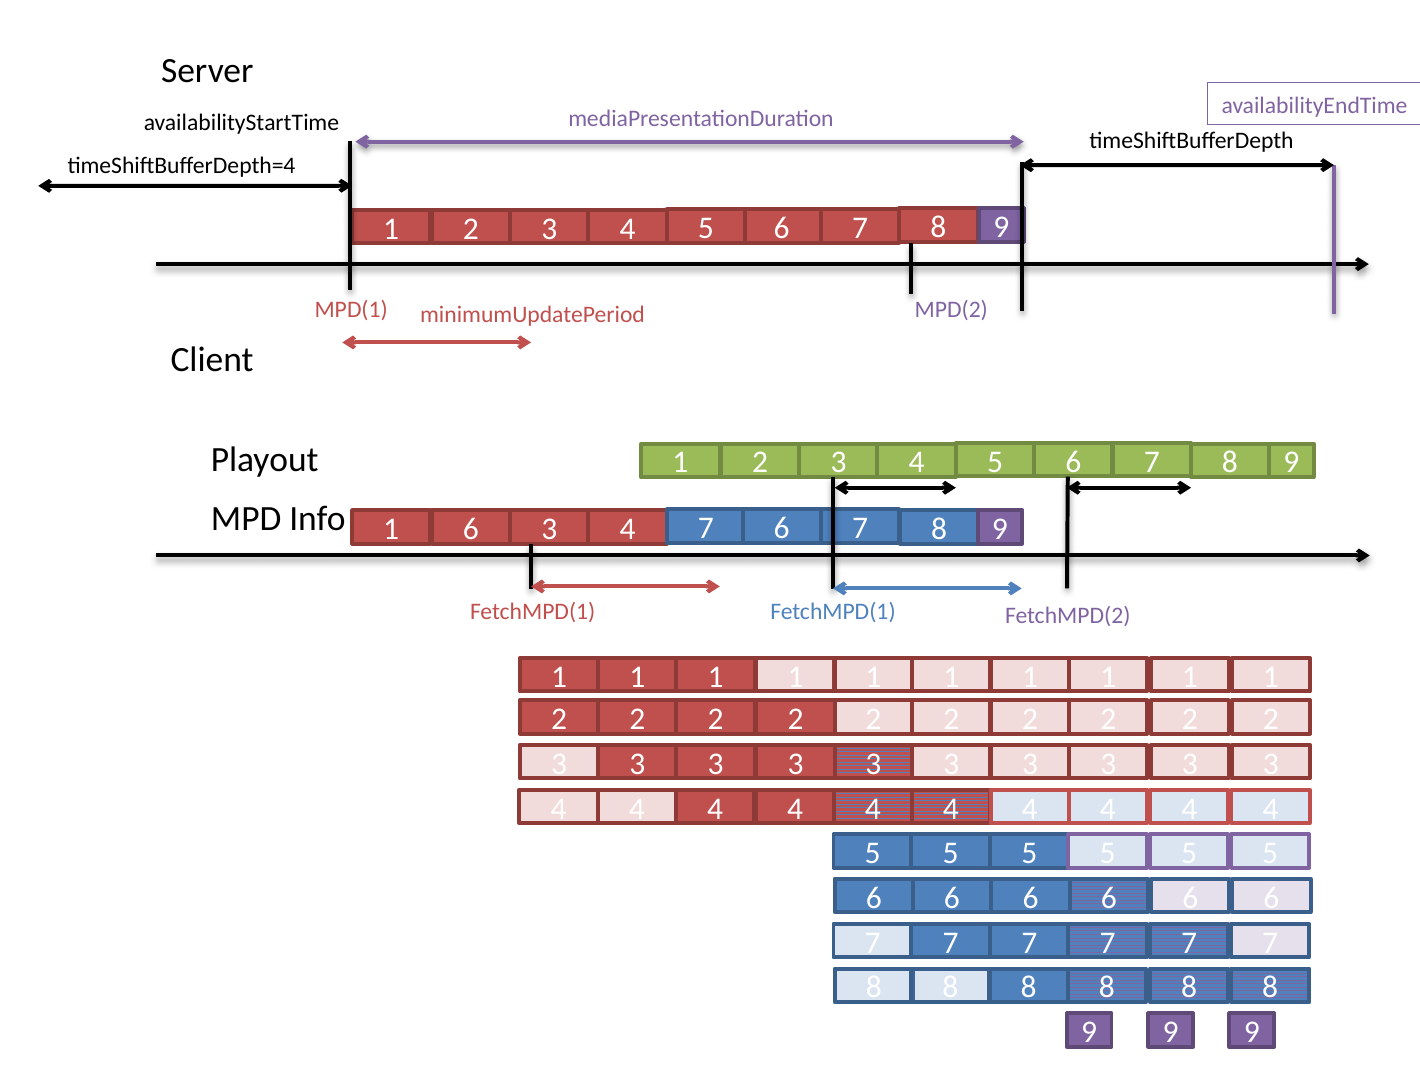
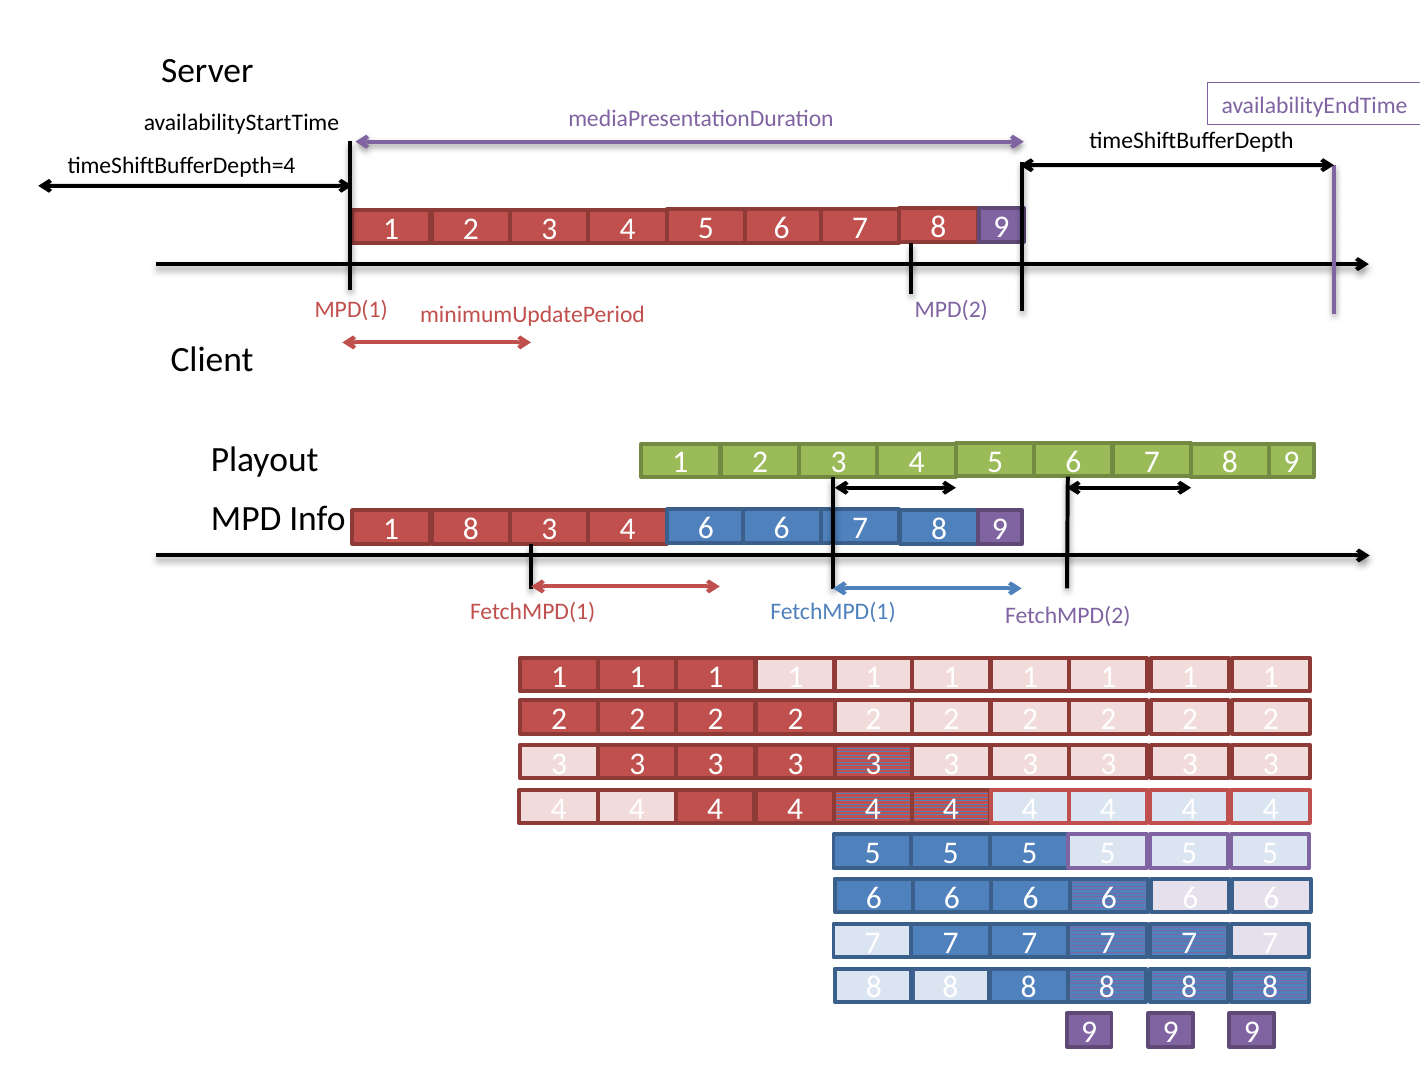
Info 7: 7 -> 6 (706, 528)
1 6: 6 -> 8 (471, 529)
